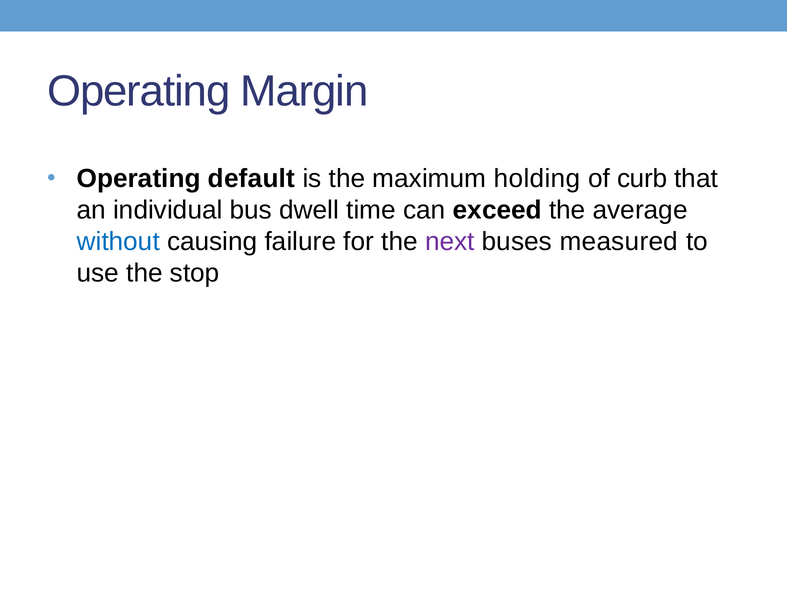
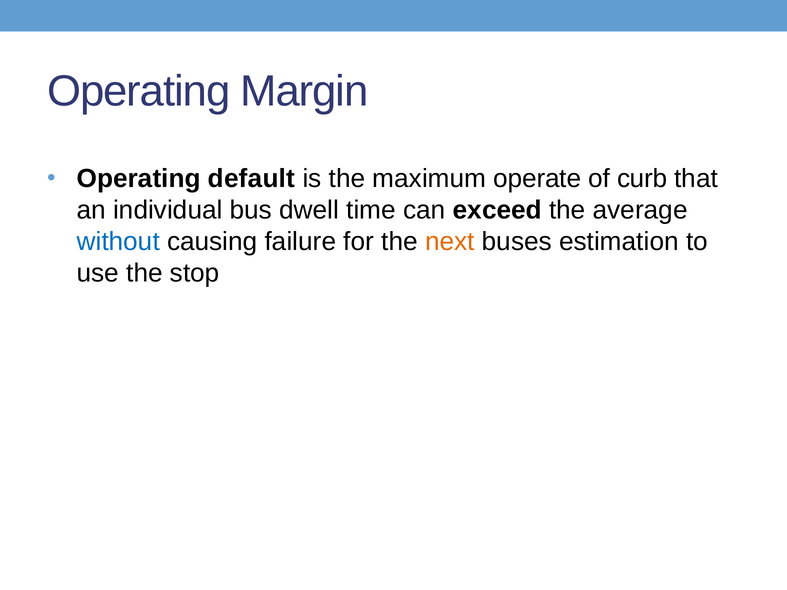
holding: holding -> operate (537, 179)
next colour: purple -> orange (450, 242)
measured: measured -> estimation (619, 242)
